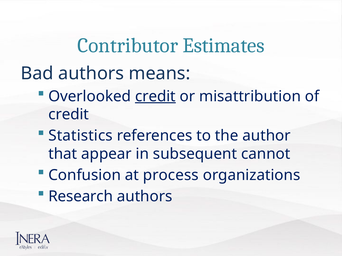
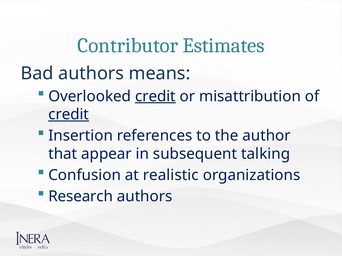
credit underline: none -> present (69, 115)
Statistics: Statistics -> Insertion (81, 136)
cannot: cannot -> talking (266, 154)
process: process -> realistic (171, 176)
